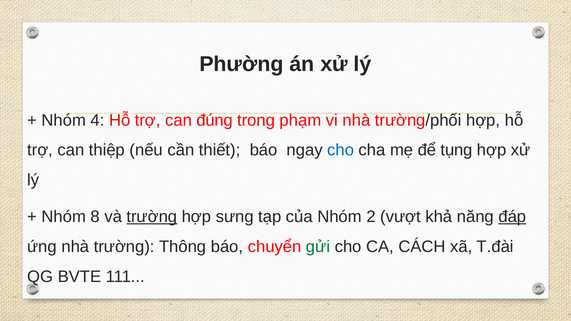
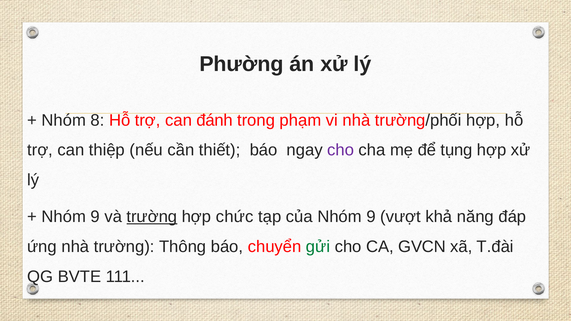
4: 4 -> 8 (97, 120)
đúng: đúng -> đánh (215, 120)
cho colour: blue -> purple (341, 150)
8: 8 -> 9 (95, 217)
sưng: sưng -> chức (235, 217)
của Nhóm 2: 2 -> 9 (371, 217)
đáp underline: present -> none (512, 217)
CÁCH: CÁCH -> GVCN (422, 247)
